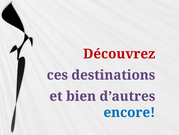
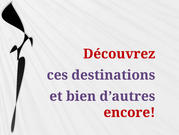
encore colour: blue -> red (129, 112)
